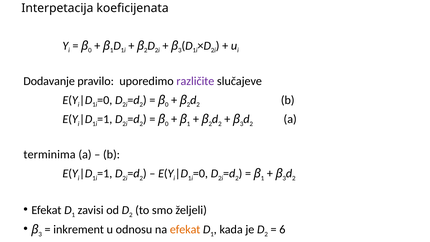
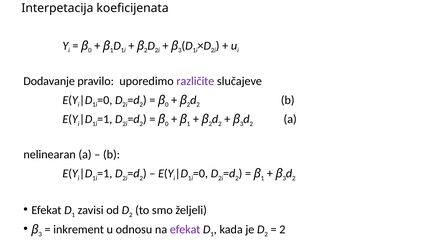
terminima: terminima -> nelinearan (50, 155)
efekat colour: orange -> purple (185, 229)
6: 6 -> 2 (282, 229)
